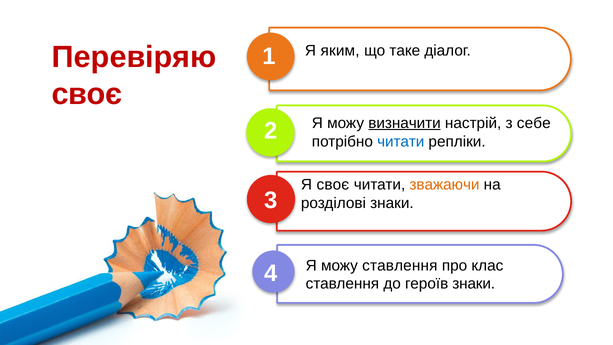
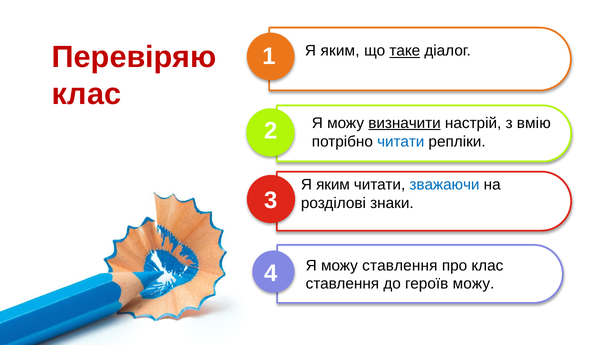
таке underline: none -> present (405, 51)
своє: своє -> клас (87, 94)
себе: себе -> вмію (534, 123)
своє: своє -> яким (333, 185)
зважаючи colour: orange -> blue (444, 185)
героїв знаки: знаки -> можу (474, 284)
